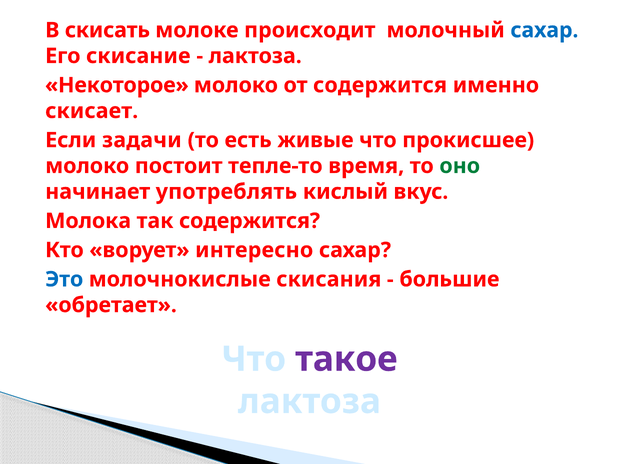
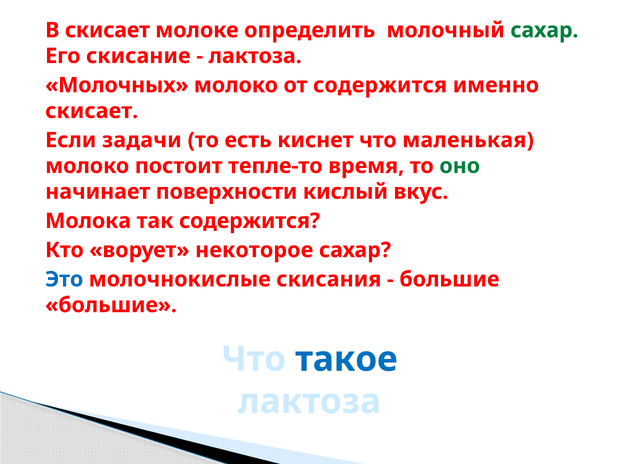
В скисать: скисать -> скисает (107, 30)
происходит: происходит -> определить (310, 30)
сахар colour: blue -> green (544, 30)
Некоторое: Некоторое -> Молочных (117, 85)
живые: живые -> киснет (315, 140)
прокисшее: прокисшее -> маленькая (468, 140)
употреблять: употреблять -> поверхности (227, 192)
интересно: интересно -> некоторое (254, 250)
обретает: обретает -> большие (111, 305)
такое colour: purple -> blue (346, 359)
